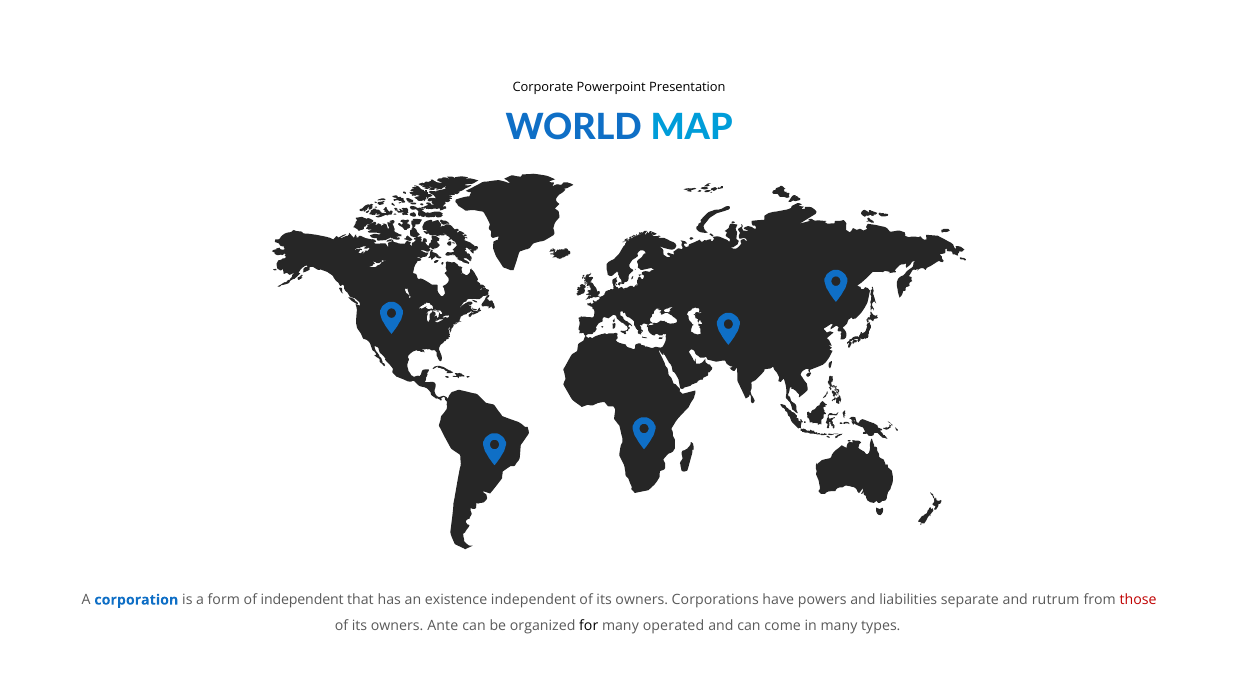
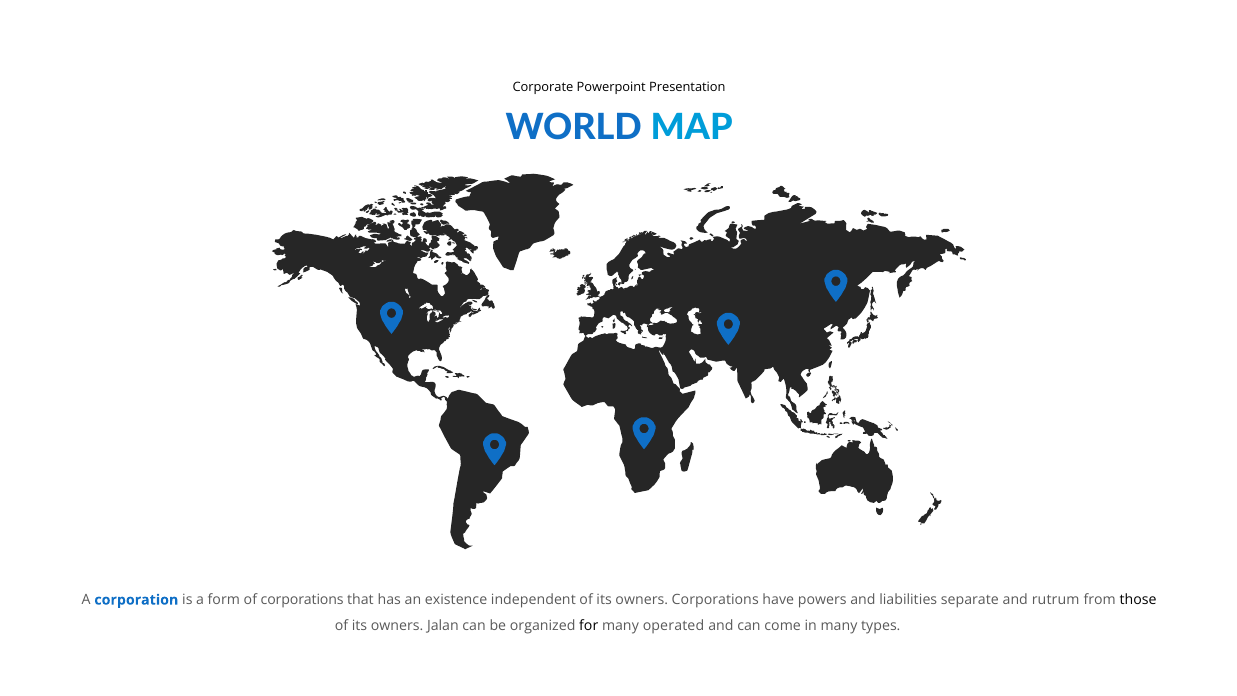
of independent: independent -> corporations (302, 600)
those colour: red -> black (1138, 600)
Ante: Ante -> Jalan (443, 625)
